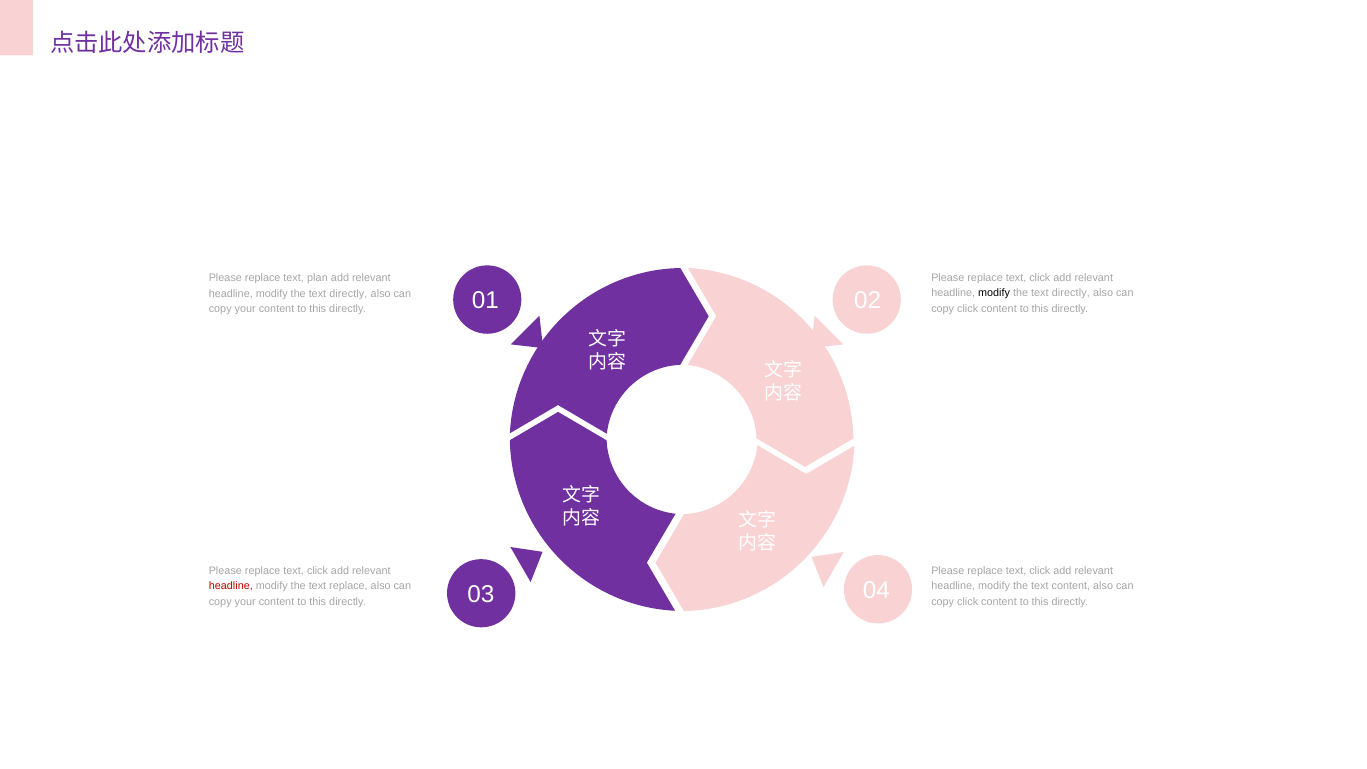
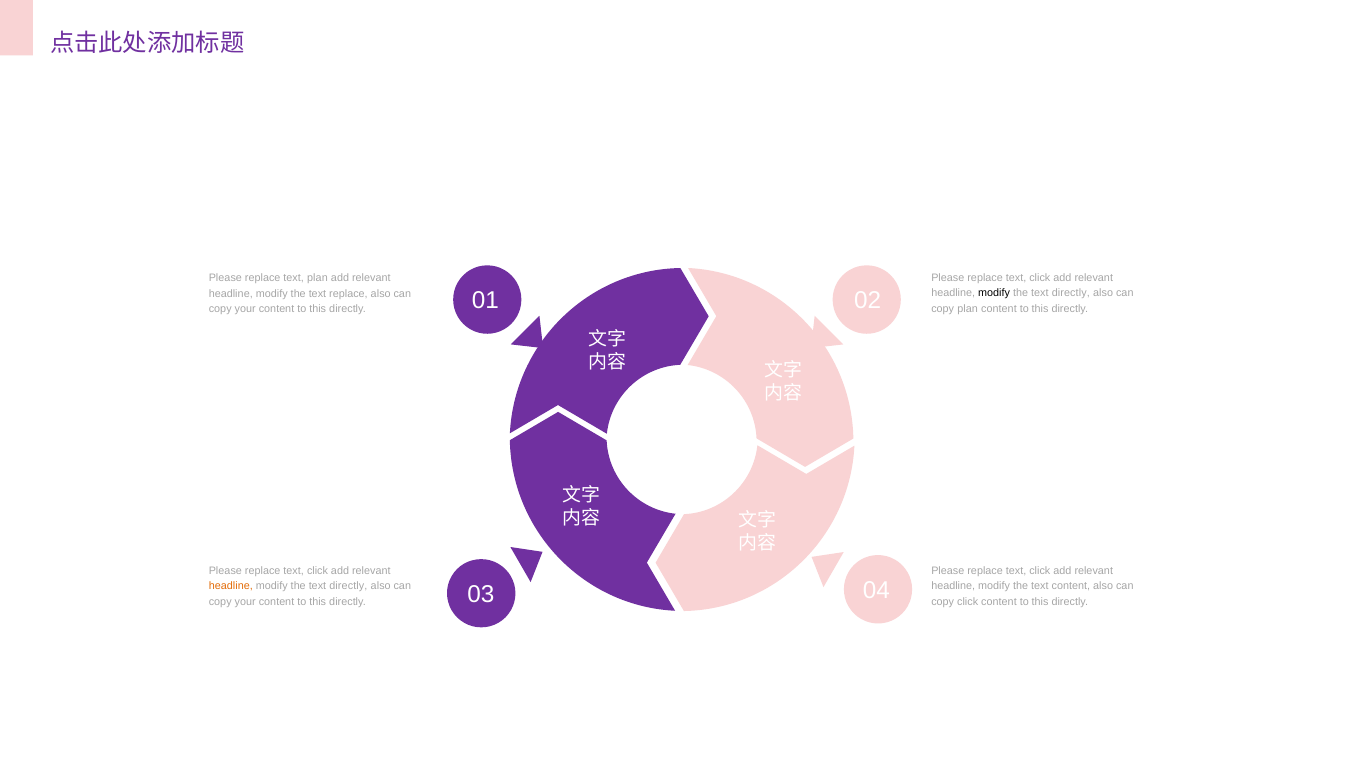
directly: directly -> replace (348, 294)
click: click -> plan (968, 309)
headline colour: red -> orange (231, 586)
replace: replace -> directly (348, 586)
